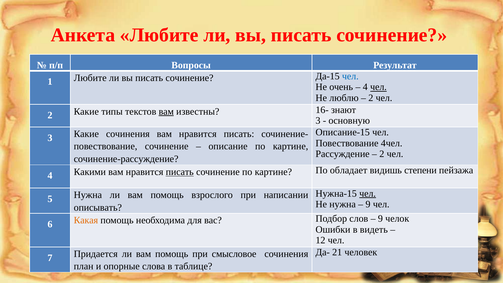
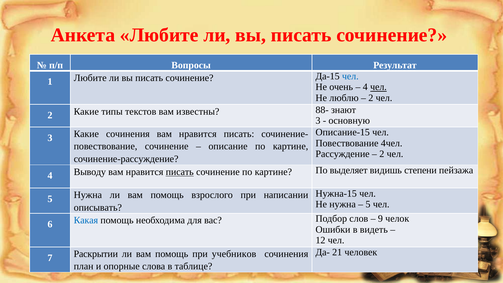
вам underline: present -> none (166, 112)
16-: 16- -> 88- (322, 110)
Какими: Какими -> Выводу (90, 172)
обладает: обладает -> выделяет (349, 170)
чел underline: present -> none (368, 193)
9: 9 -> 5 (368, 204)
Какая colour: orange -> blue (86, 220)
Придается: Придается -> Раскрытии (96, 254)
смысловое: смысловое -> учебников (234, 254)
